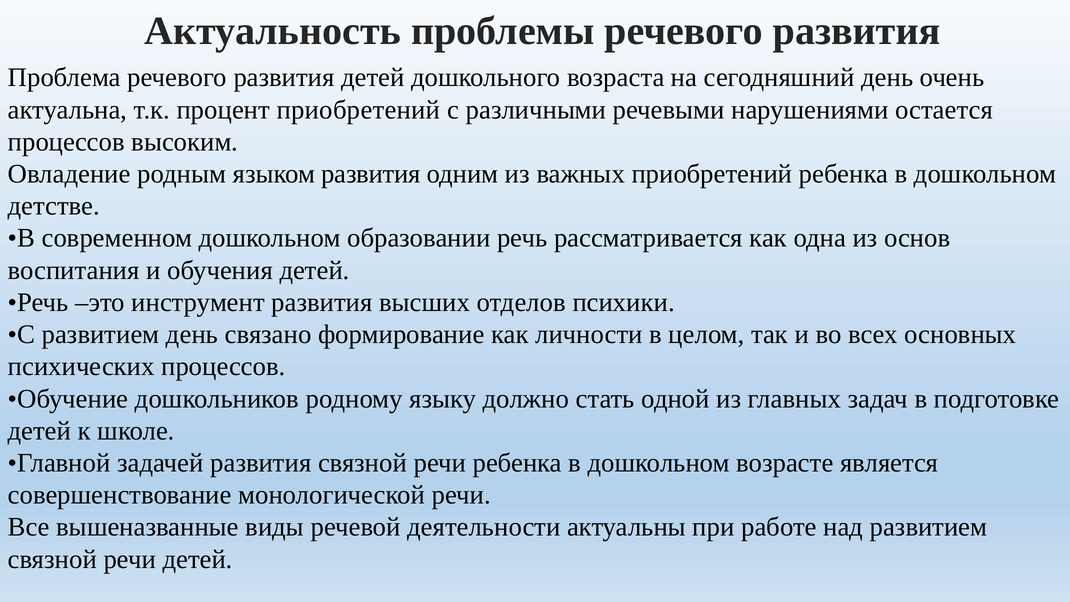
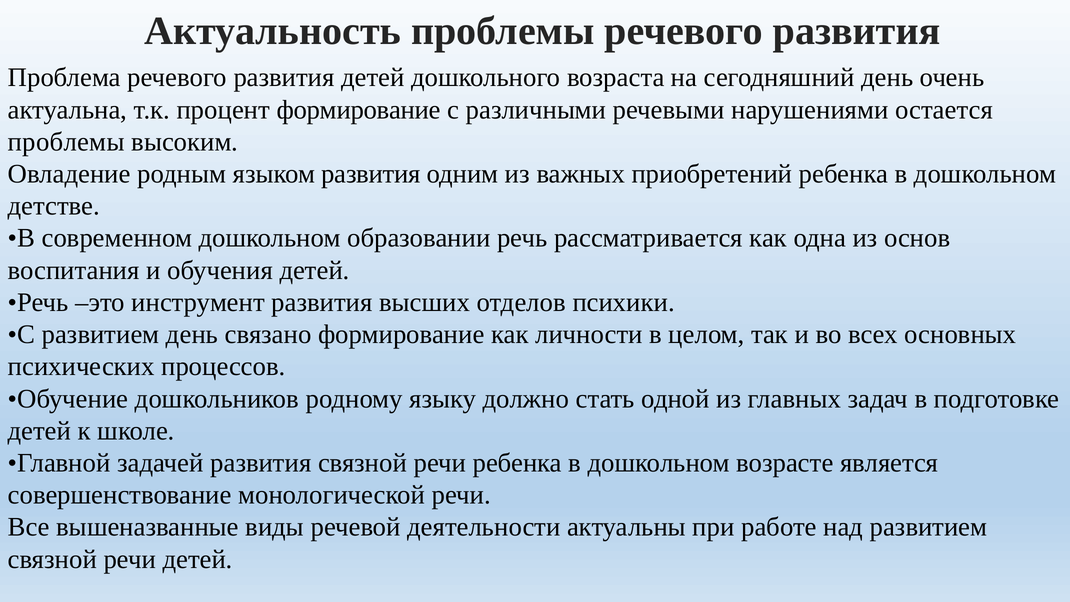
процент приобретений: приобретений -> формирование (359, 110)
процессов: процессов -> проблемы (66, 142)
